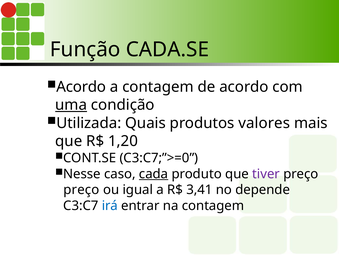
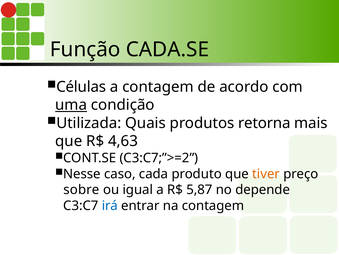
Acordo: Acordo -> Células (81, 87)
valores: valores -> retorna (264, 123)
1,20: 1,20 -> 4,63 (123, 141)
C3:C7;”>=0: C3:C7;”>=0 -> C3:C7;”>=2 (159, 158)
cada underline: present -> none (154, 173)
tiver colour: purple -> orange (266, 173)
preço: preço -> sobre (81, 189)
3,41: 3,41 -> 5,87 (199, 189)
